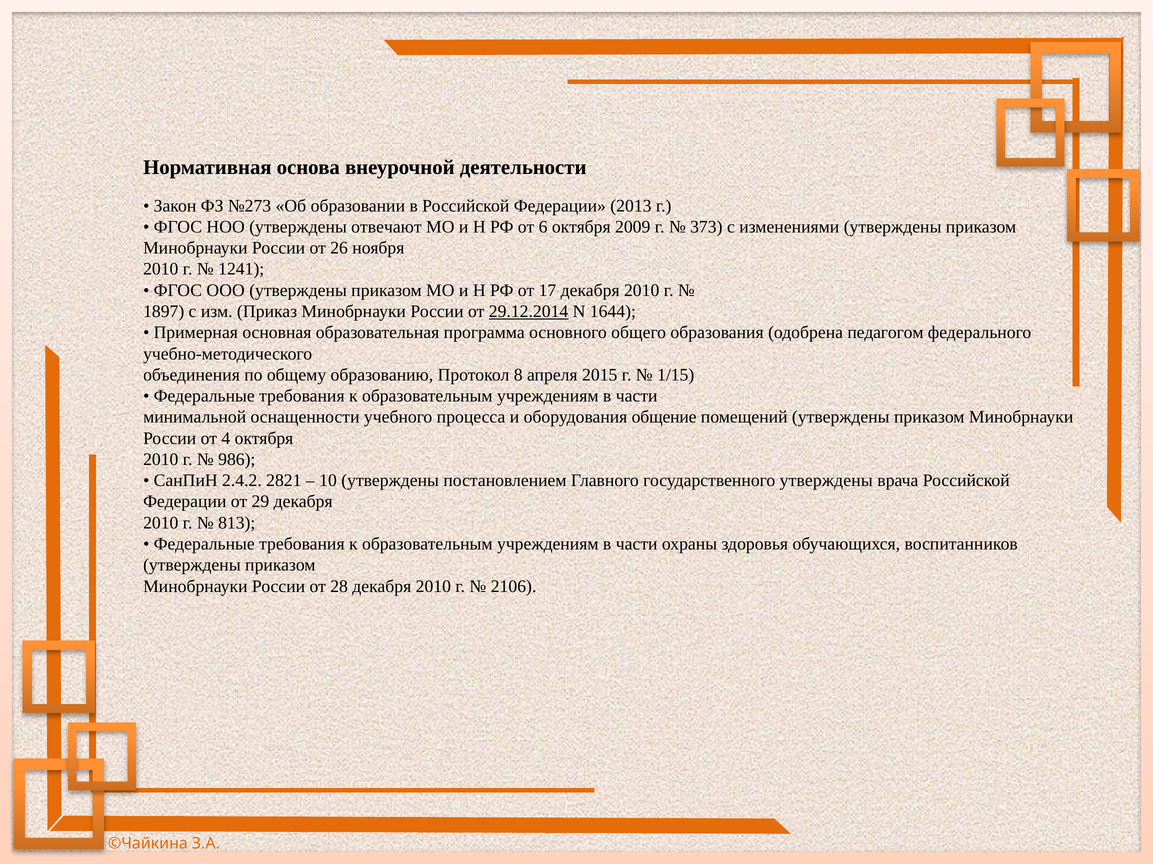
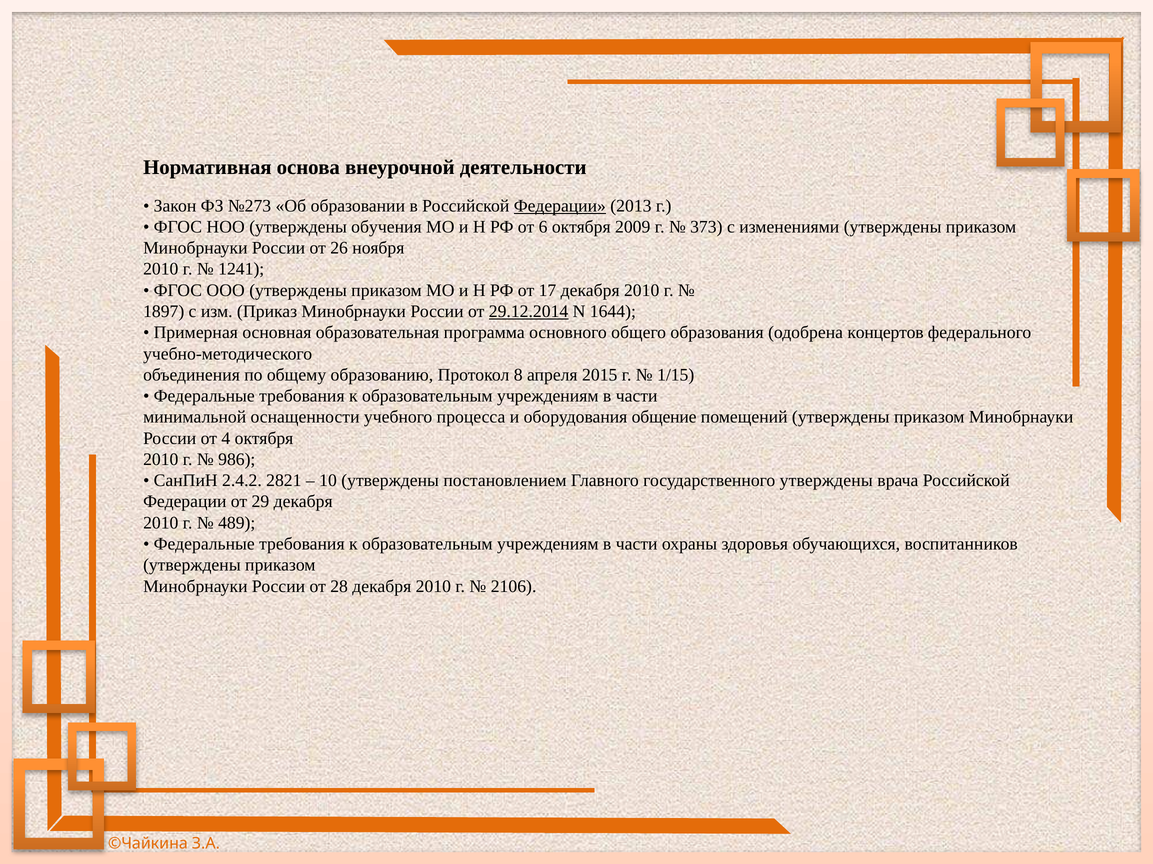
Федерации underline: none -> present (560, 206)
отвечают: отвечают -> обучения (386, 227)
педагогом: педагогом -> концертов (886, 333)
813: 813 -> 489 (237, 523)
